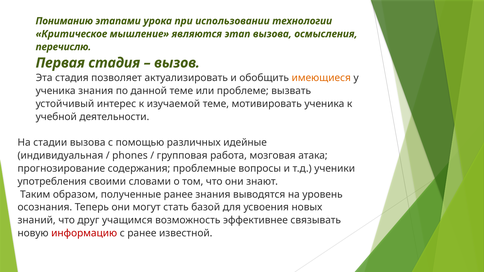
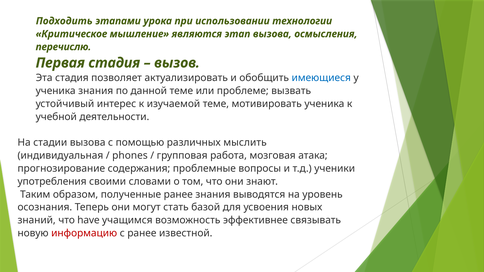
Пониманию: Пониманию -> Подходить (64, 21)
имеющиеся colour: orange -> blue (321, 78)
идейные: идейные -> мыслить (245, 143)
друг: друг -> have (88, 220)
